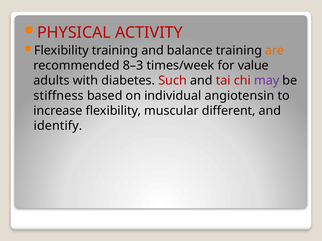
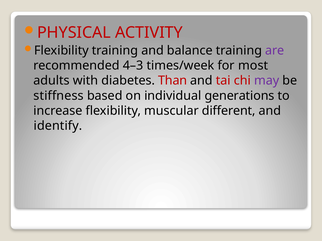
are colour: orange -> purple (275, 51)
8–3: 8–3 -> 4–3 (133, 66)
value: value -> most (253, 66)
Such: Such -> Than (173, 81)
angiotensin: angiotensin -> generations (239, 96)
